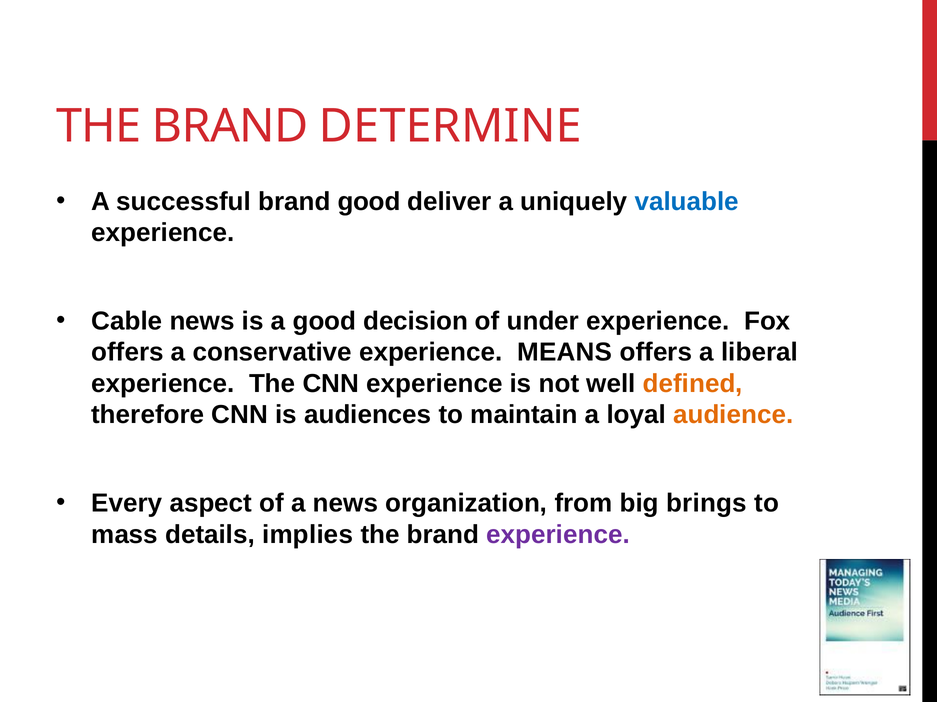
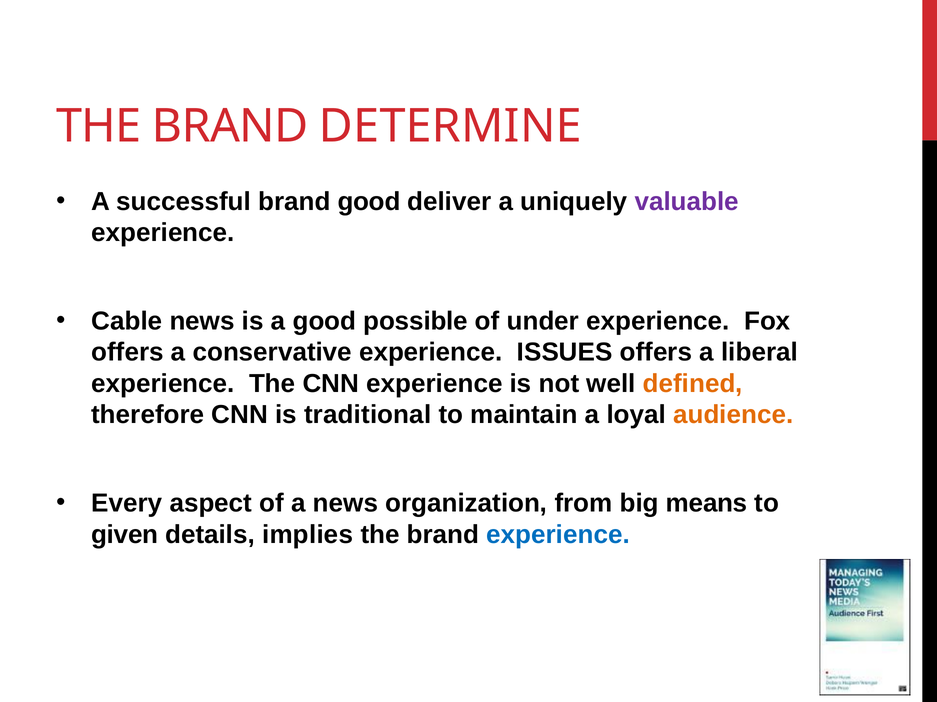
valuable colour: blue -> purple (687, 202)
decision: decision -> possible (416, 321)
MEANS: MEANS -> ISSUES (565, 353)
audiences: audiences -> traditional (368, 415)
brings: brings -> means (707, 504)
mass: mass -> given (125, 535)
experience colour: purple -> blue (558, 535)
